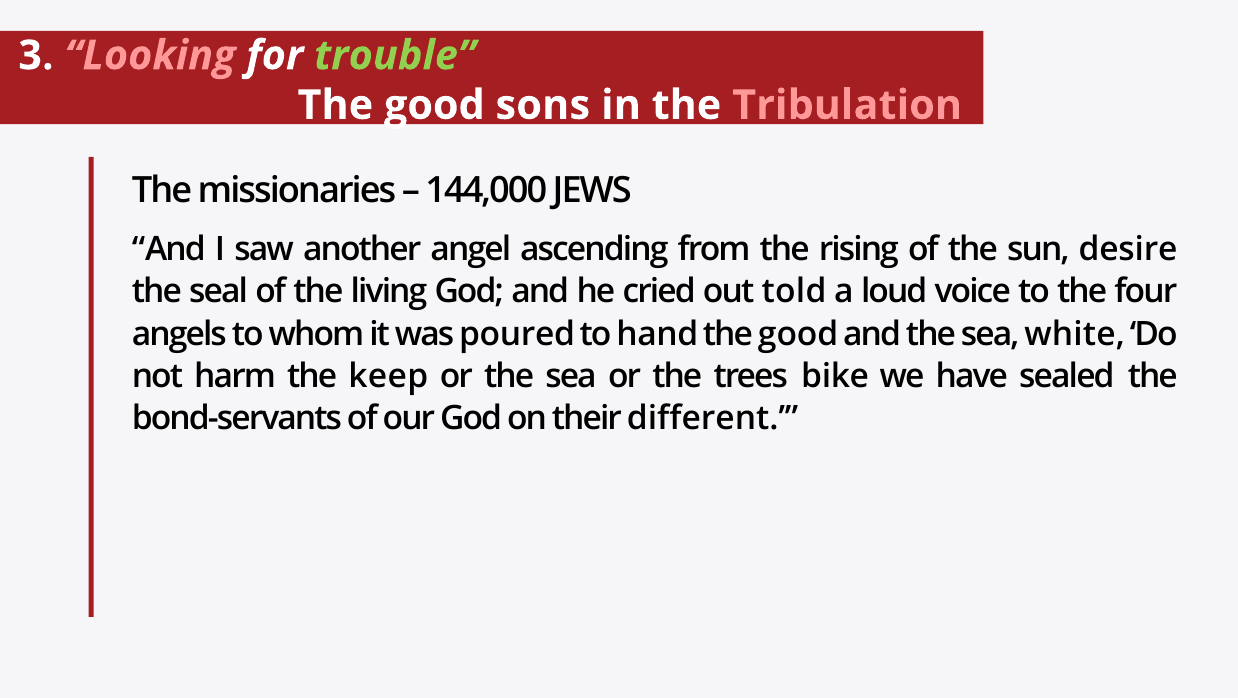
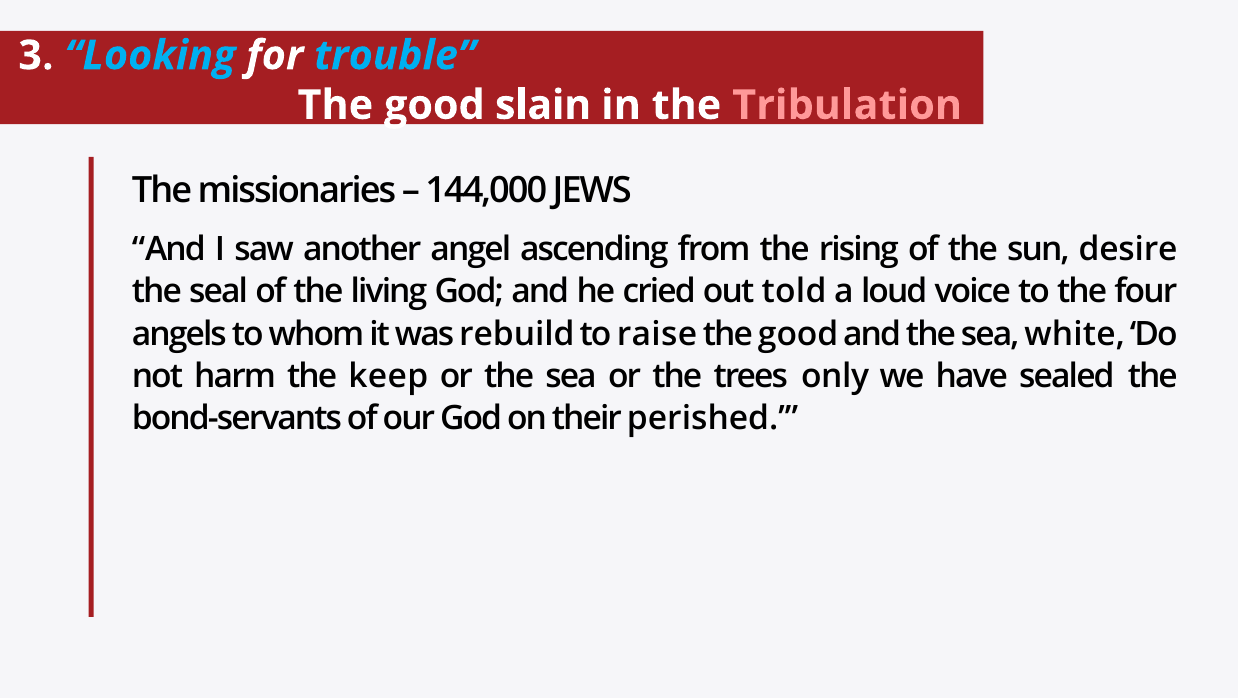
Looking colour: pink -> light blue (150, 56)
trouble colour: light green -> light blue (395, 56)
sons: sons -> slain (543, 105)
poured: poured -> rebuild (517, 334)
hand: hand -> raise (657, 334)
bike: bike -> only (835, 376)
different: different -> perished (713, 419)
